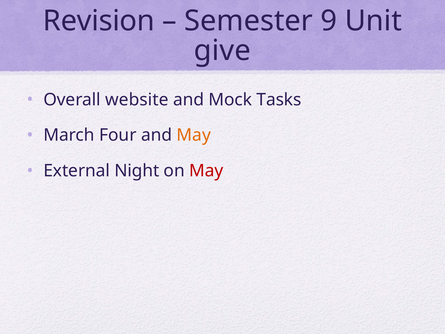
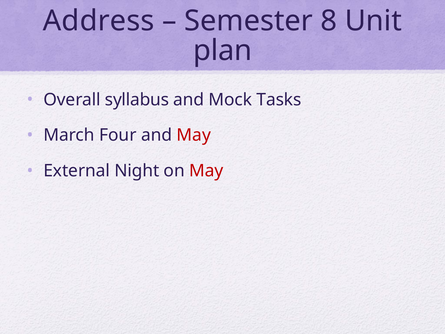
Revision: Revision -> Address (99, 21)
9: 9 -> 8 (329, 21)
give: give -> plan (223, 51)
website: website -> syllabus (137, 100)
May colour: orange -> red (194, 135)
